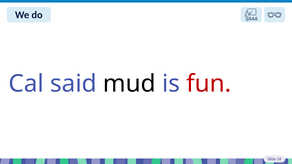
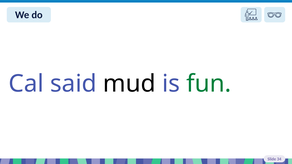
fun colour: red -> green (209, 84)
